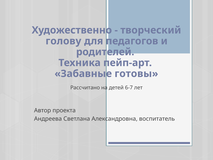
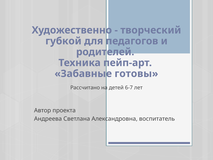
голову: голову -> губкой (63, 41)
